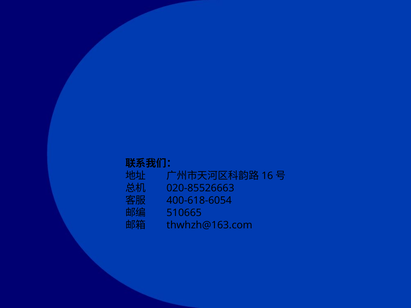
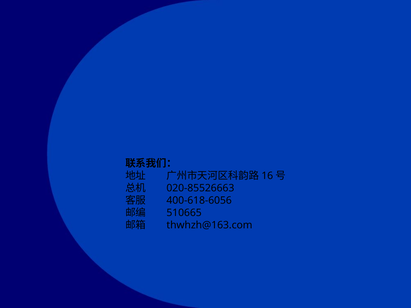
400-618-6054: 400-618-6054 -> 400-618-6056 (199, 201)
